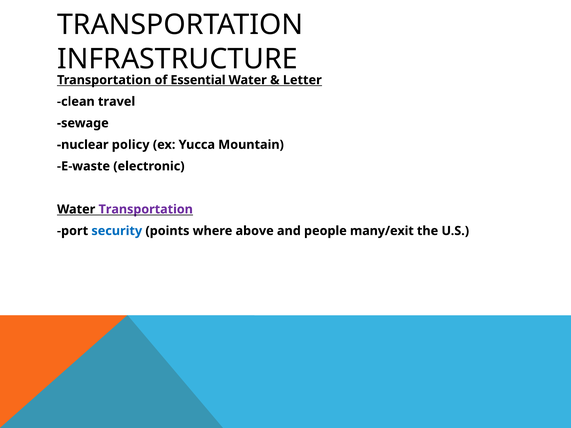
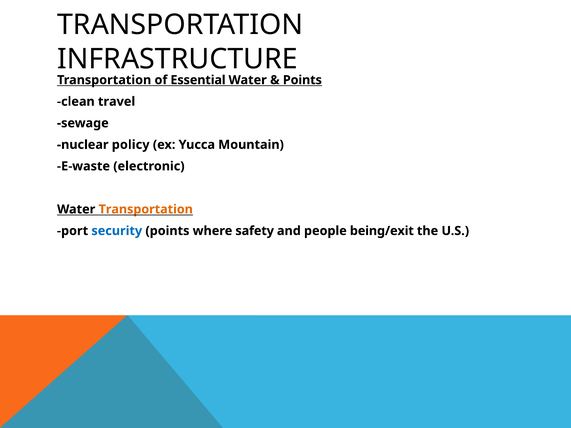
Letter: Letter -> Points (302, 80)
Transportation colour: purple -> orange (146, 209)
above: above -> safety (255, 231)
many/exit: many/exit -> being/exit (382, 231)
